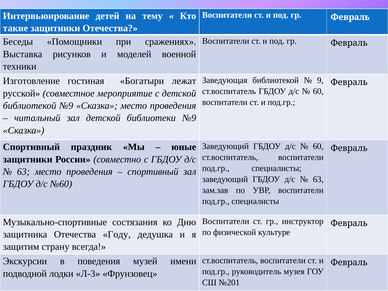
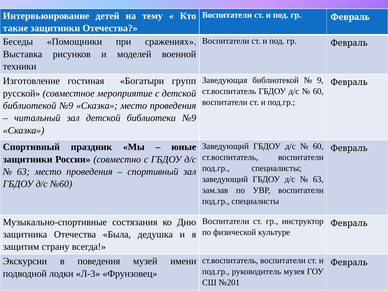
лежат: лежат -> групп (184, 81)
Году: Году -> Была (117, 234)
